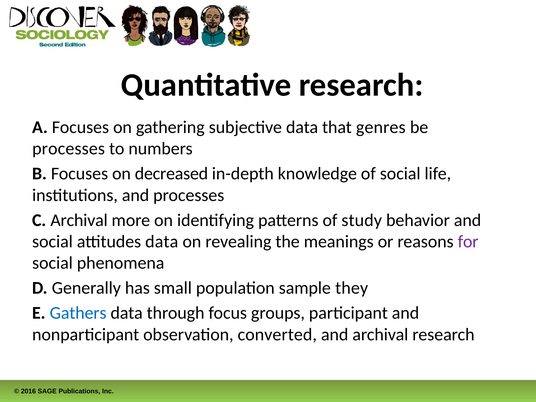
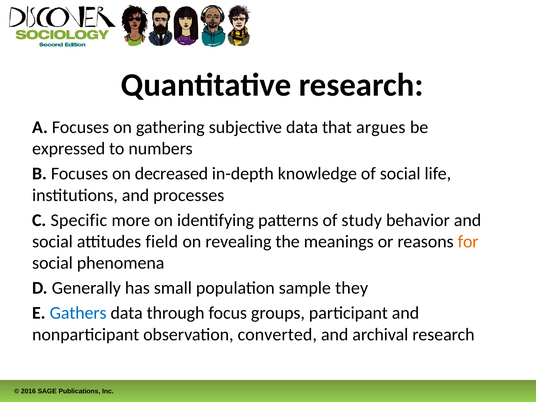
genres: genres -> argues (381, 127)
processes: processes -> expressed (69, 149)
C Archival: Archival -> Specific (79, 220)
attitudes data: data -> field (162, 242)
for colour: purple -> orange (468, 242)
